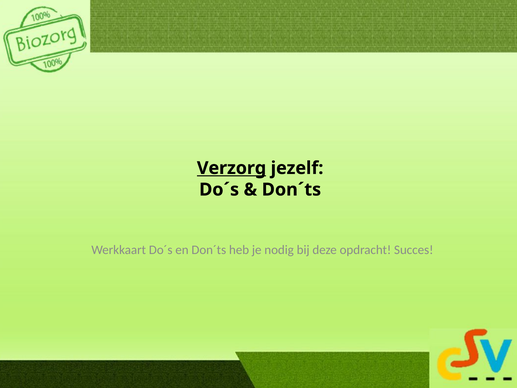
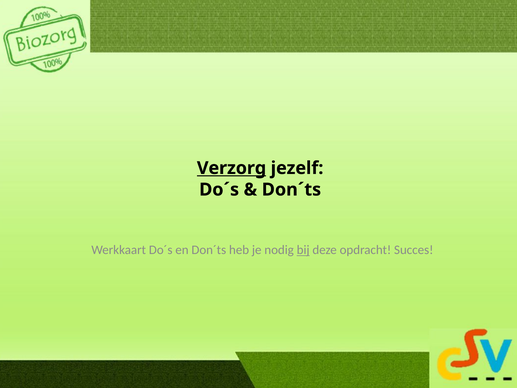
bij underline: none -> present (303, 250)
